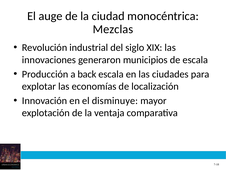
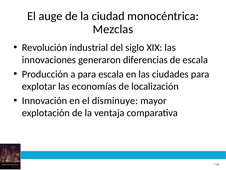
municipios: municipios -> diferencias (145, 60)
a back: back -> para (87, 74)
